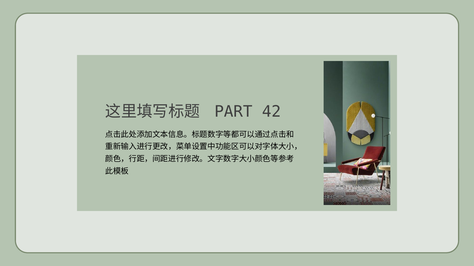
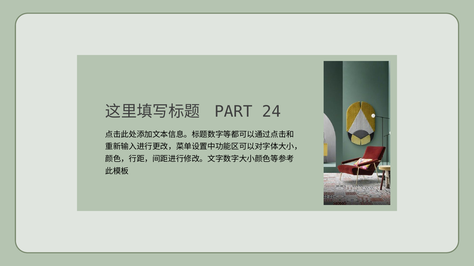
42: 42 -> 24 (271, 112)
